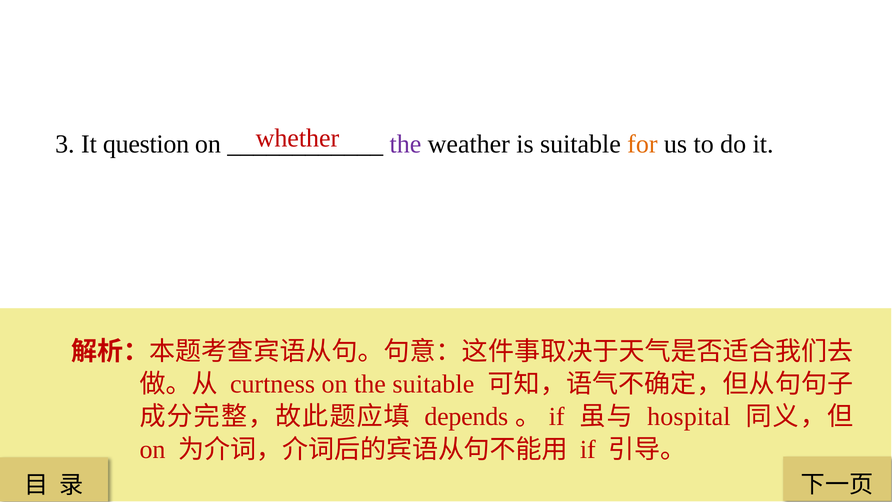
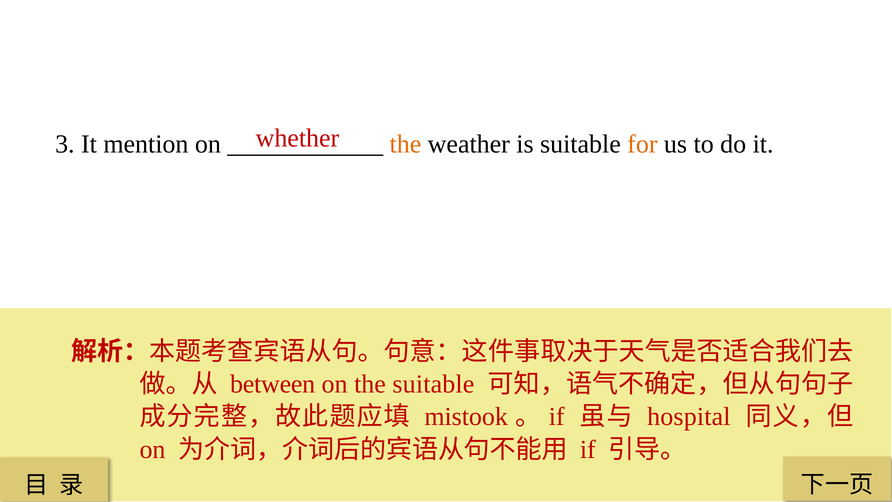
question: question -> mention (146, 144)
the colour: purple -> orange (405, 144)
curtness: curtness -> between (273, 384)
depends: depends -> mistook (466, 417)
